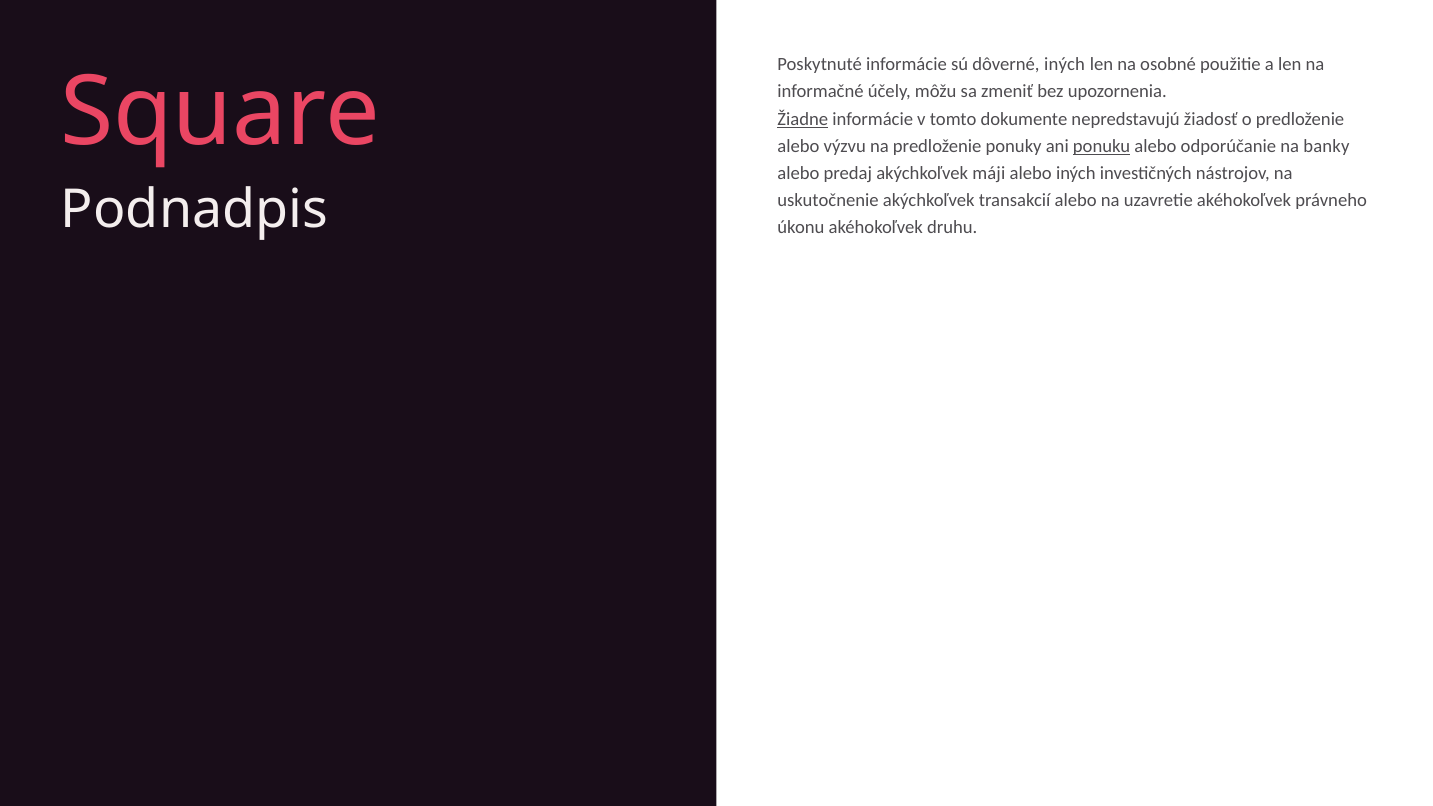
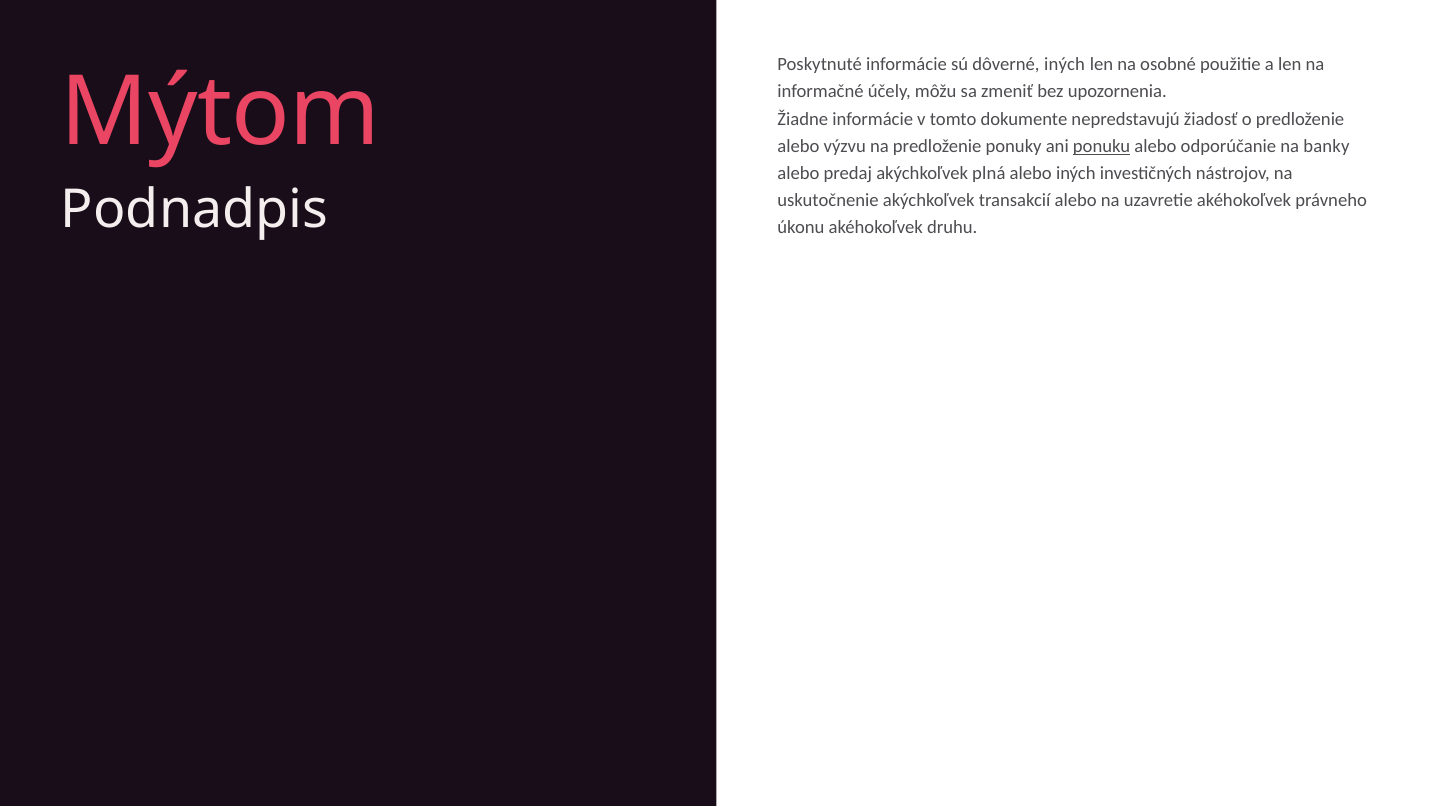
Square: Square -> Mýtom (221, 112)
Žiadne underline: present -> none (803, 120)
máji: máji -> plná (989, 173)
